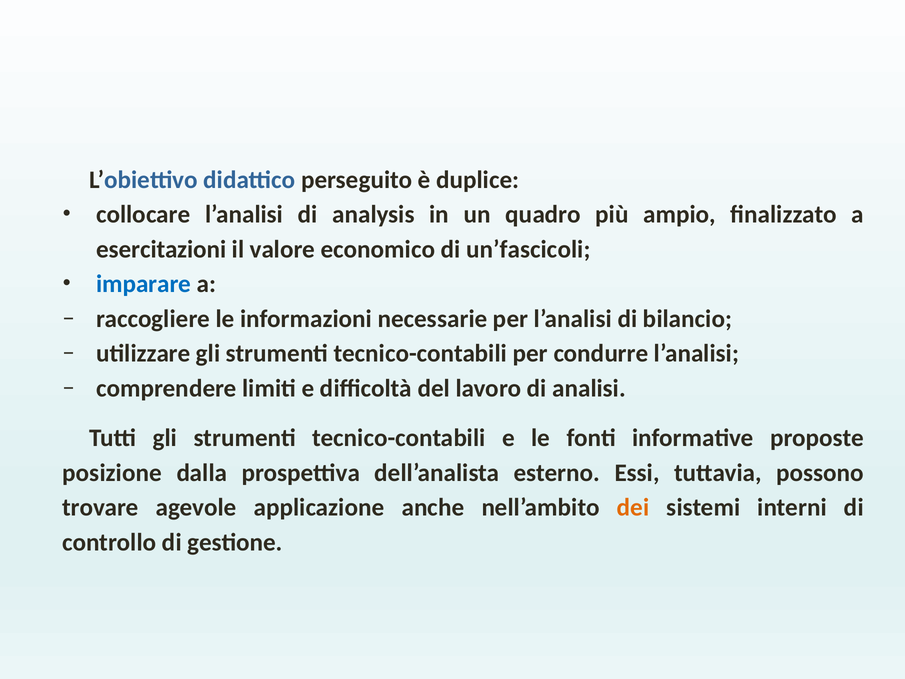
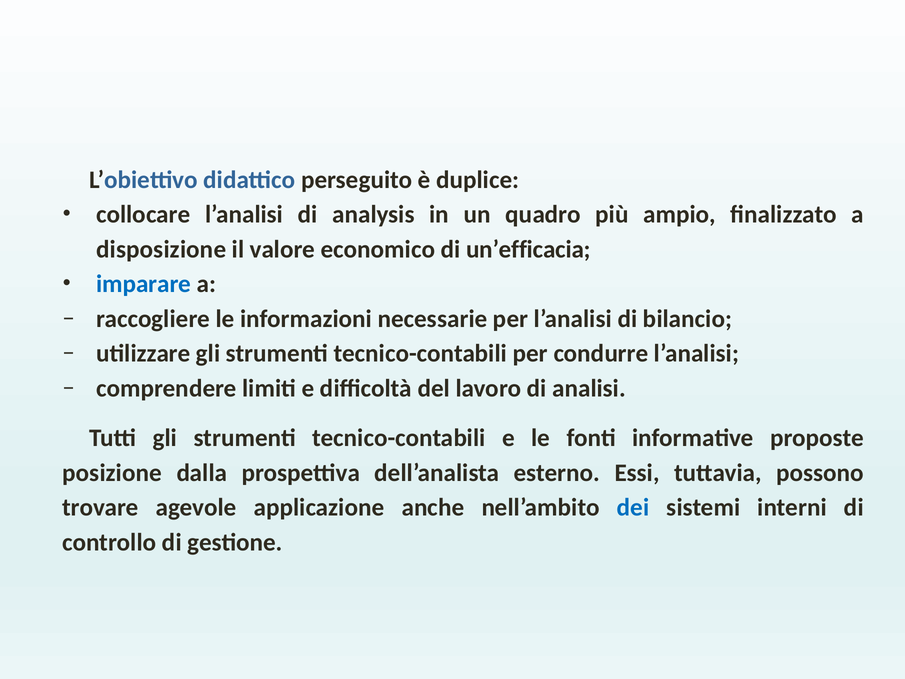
esercitazioni: esercitazioni -> disposizione (161, 249)
un’fascicoli: un’fascicoli -> un’efficacia (528, 249)
dei colour: orange -> blue (633, 507)
